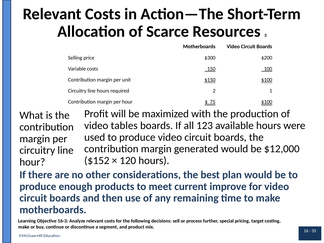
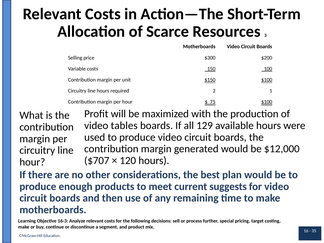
123: 123 -> 129 (205, 126)
$152: $152 -> $707 (97, 161)
improve: improve -> suggests (228, 186)
